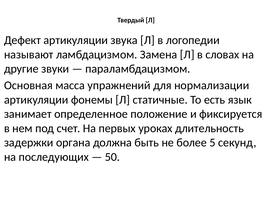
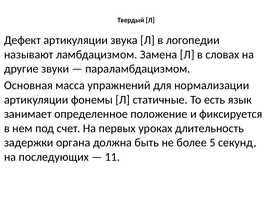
50: 50 -> 11 (112, 156)
